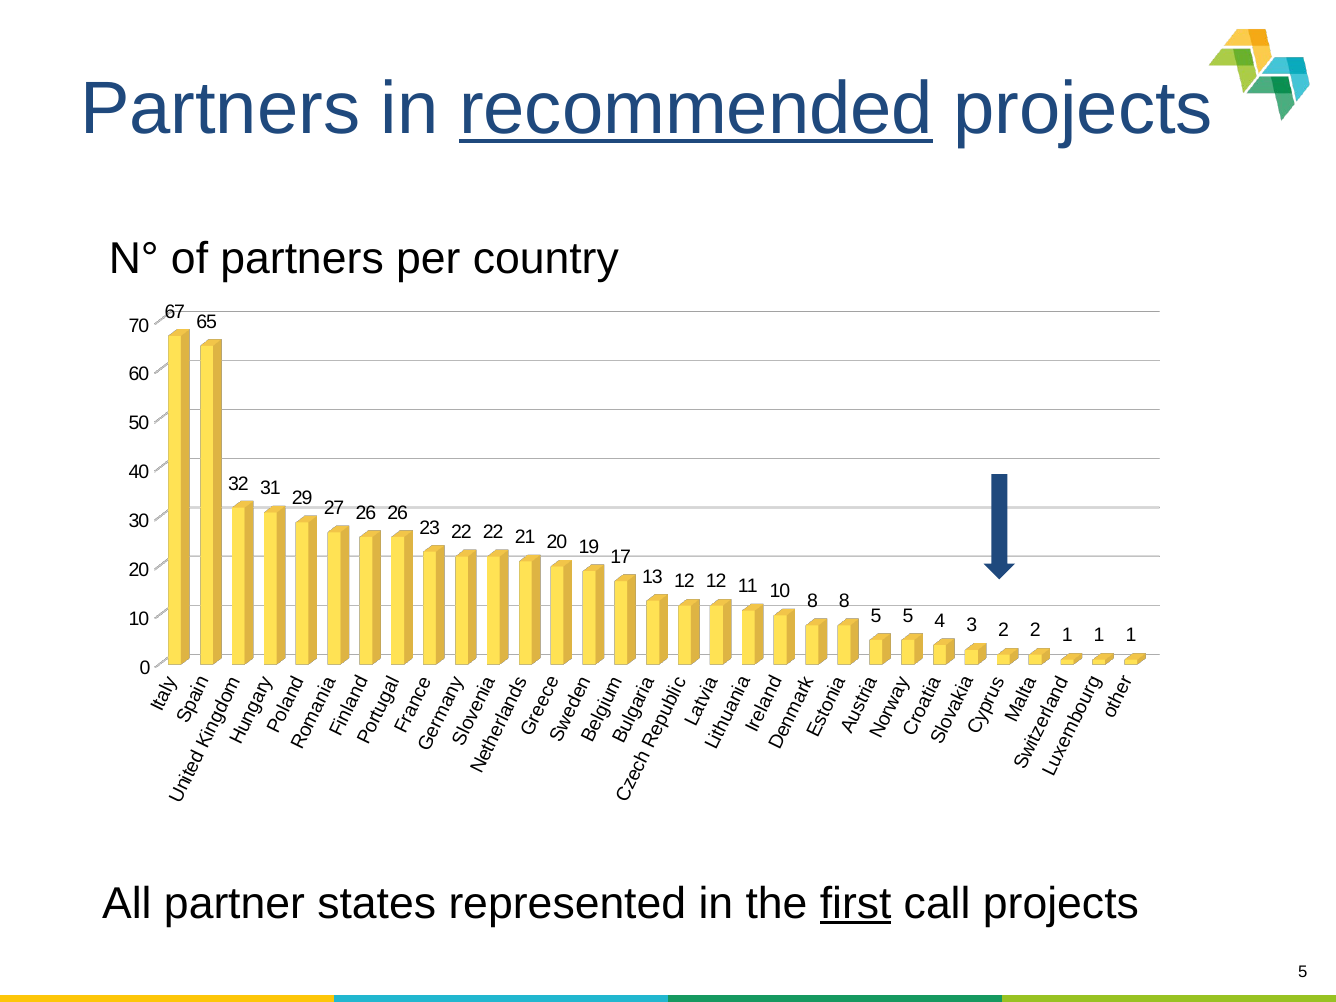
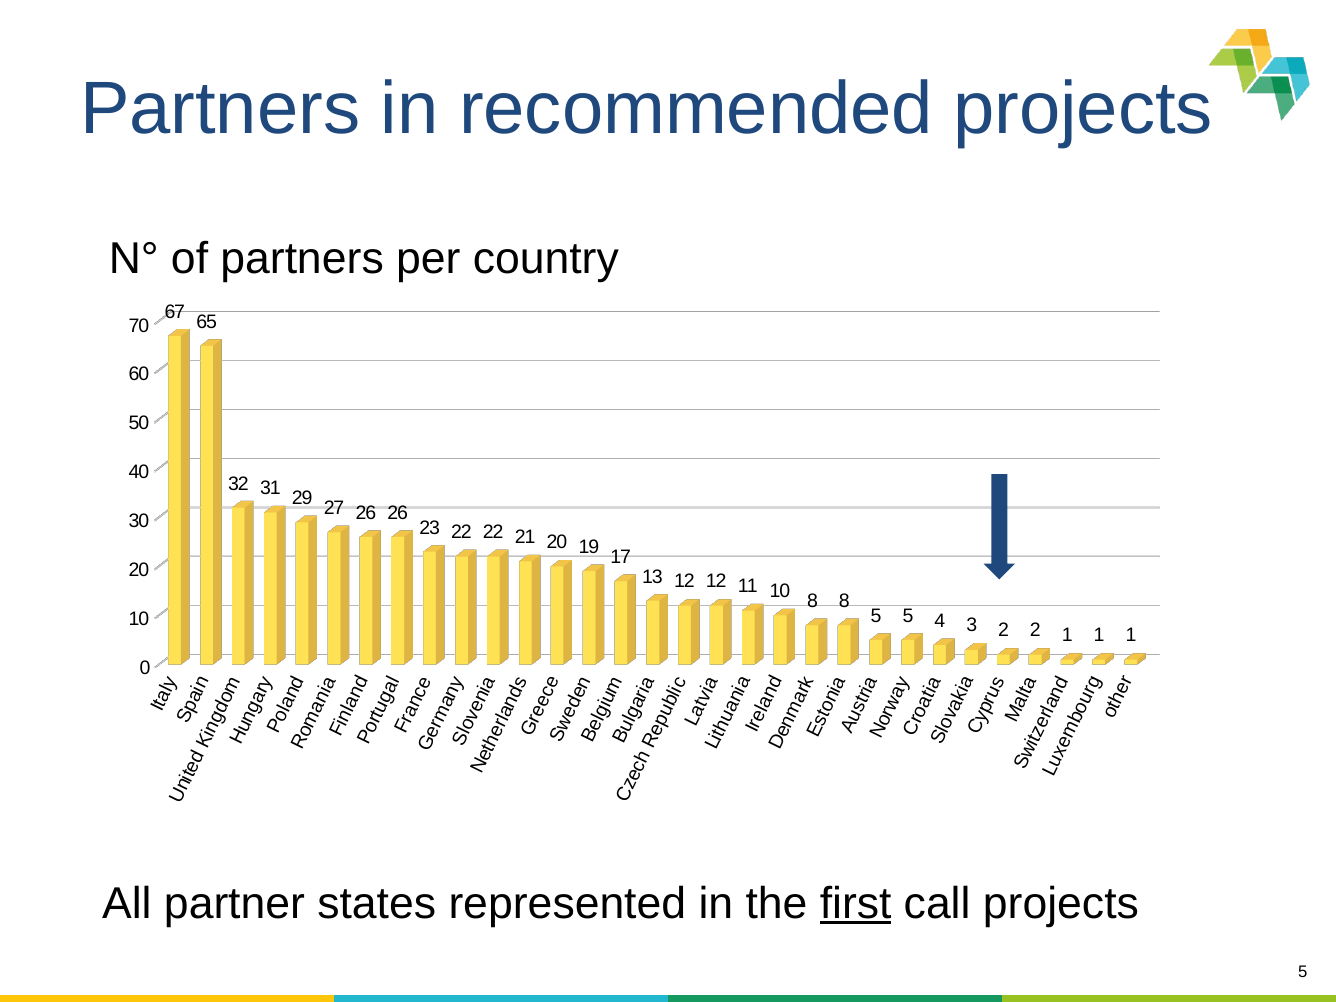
recommended underline: present -> none (696, 109)
